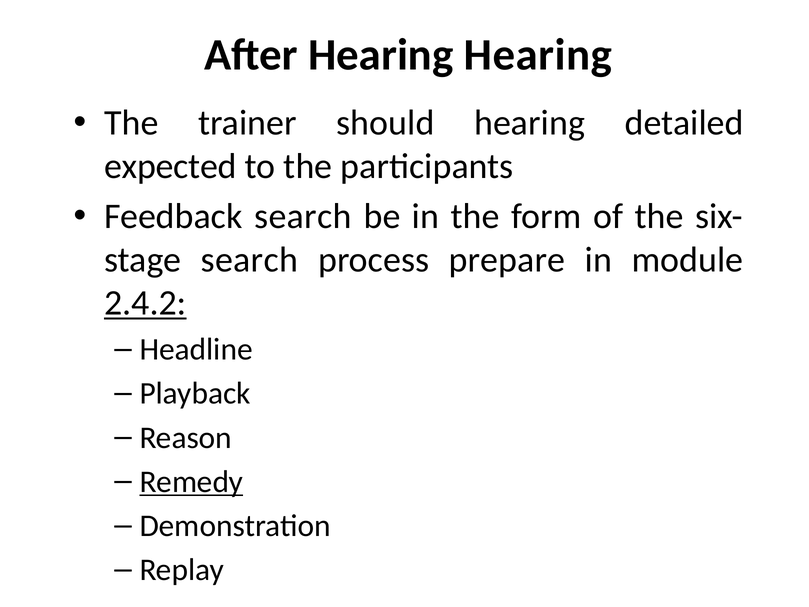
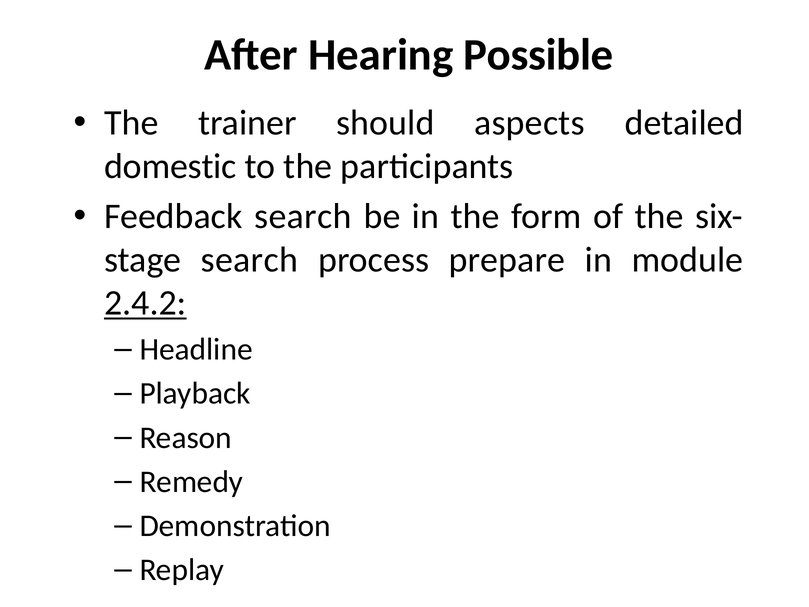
Hearing Hearing: Hearing -> Possible (538, 55)
should hearing: hearing -> aspects (529, 123)
expected: expected -> domestic (170, 166)
Remedy underline: present -> none (191, 482)
